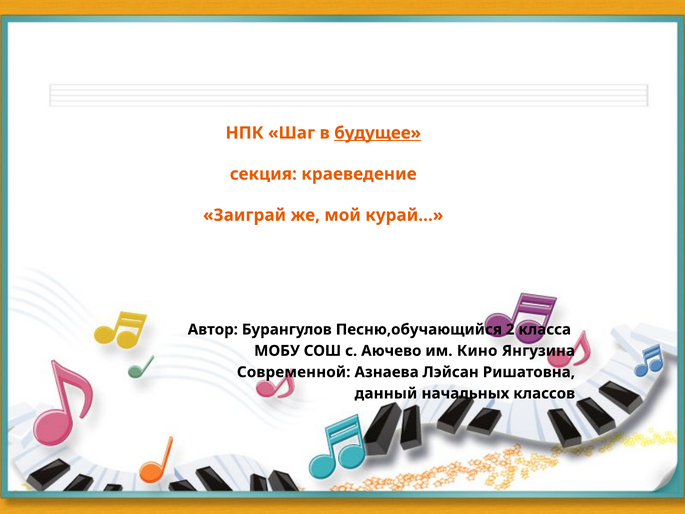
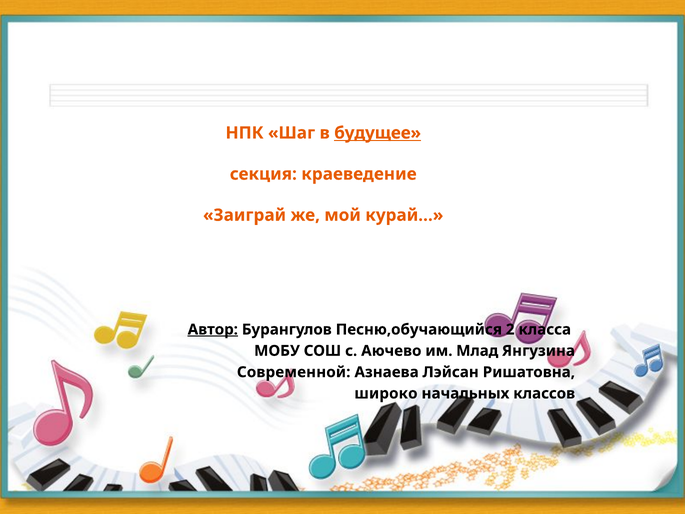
Автор underline: none -> present (213, 329)
Кино: Кино -> Млад (477, 351)
данный: данный -> широко (386, 393)
